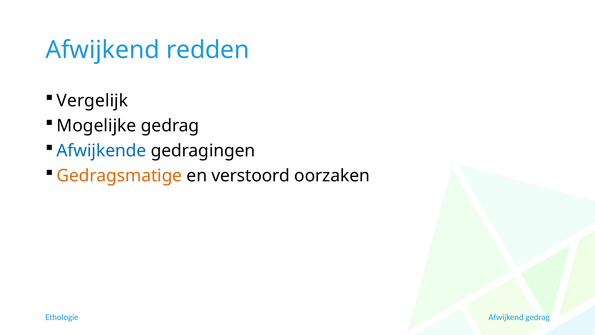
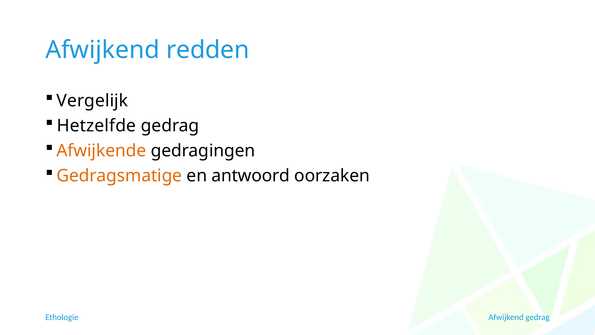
Mogelijke: Mogelijke -> Hetzelfde (96, 126)
Afwijkende colour: blue -> orange (101, 150)
verstoord: verstoord -> antwoord (251, 175)
